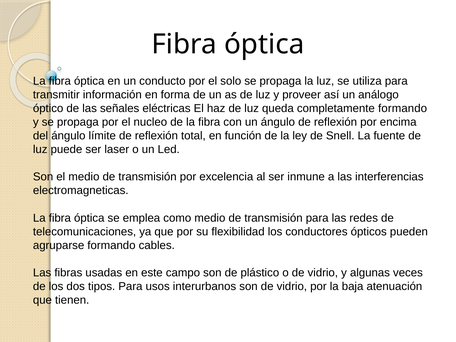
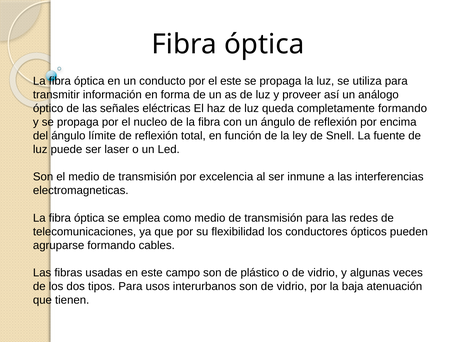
el solo: solo -> este (231, 81)
